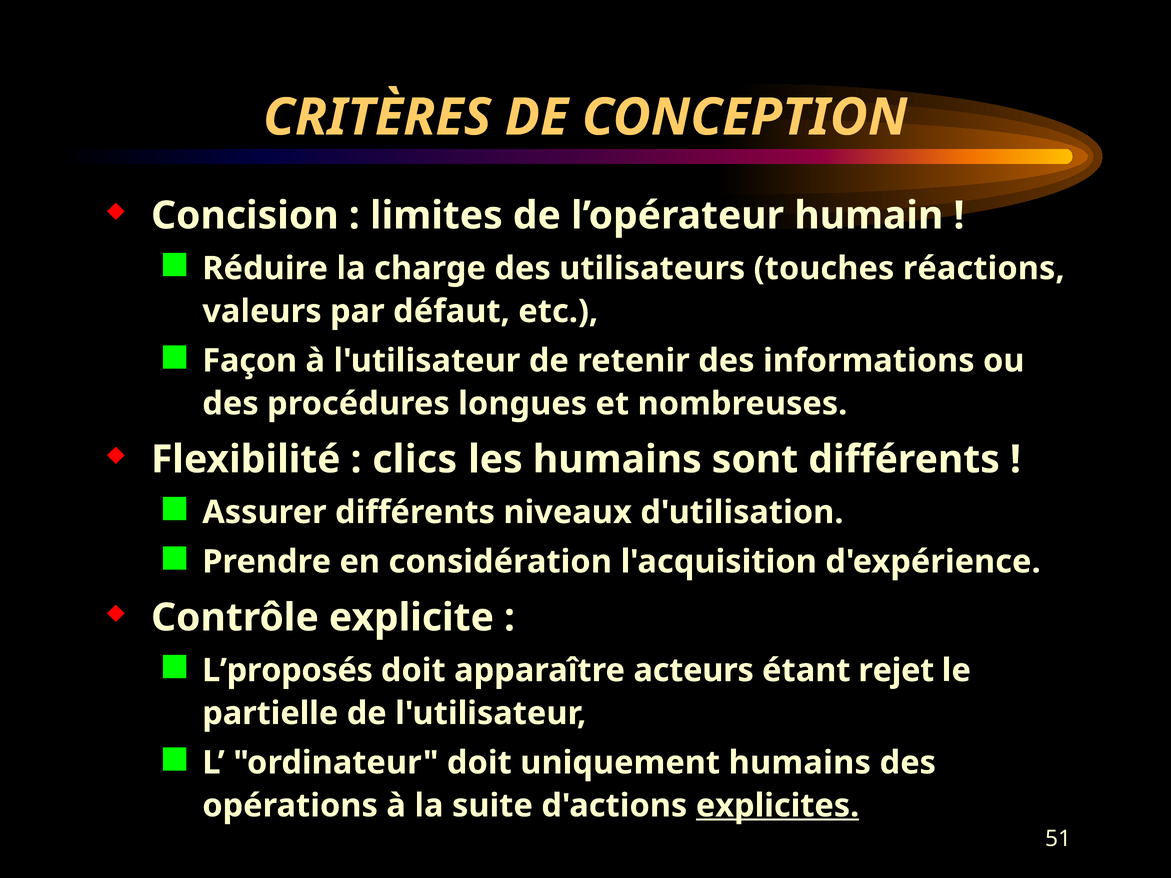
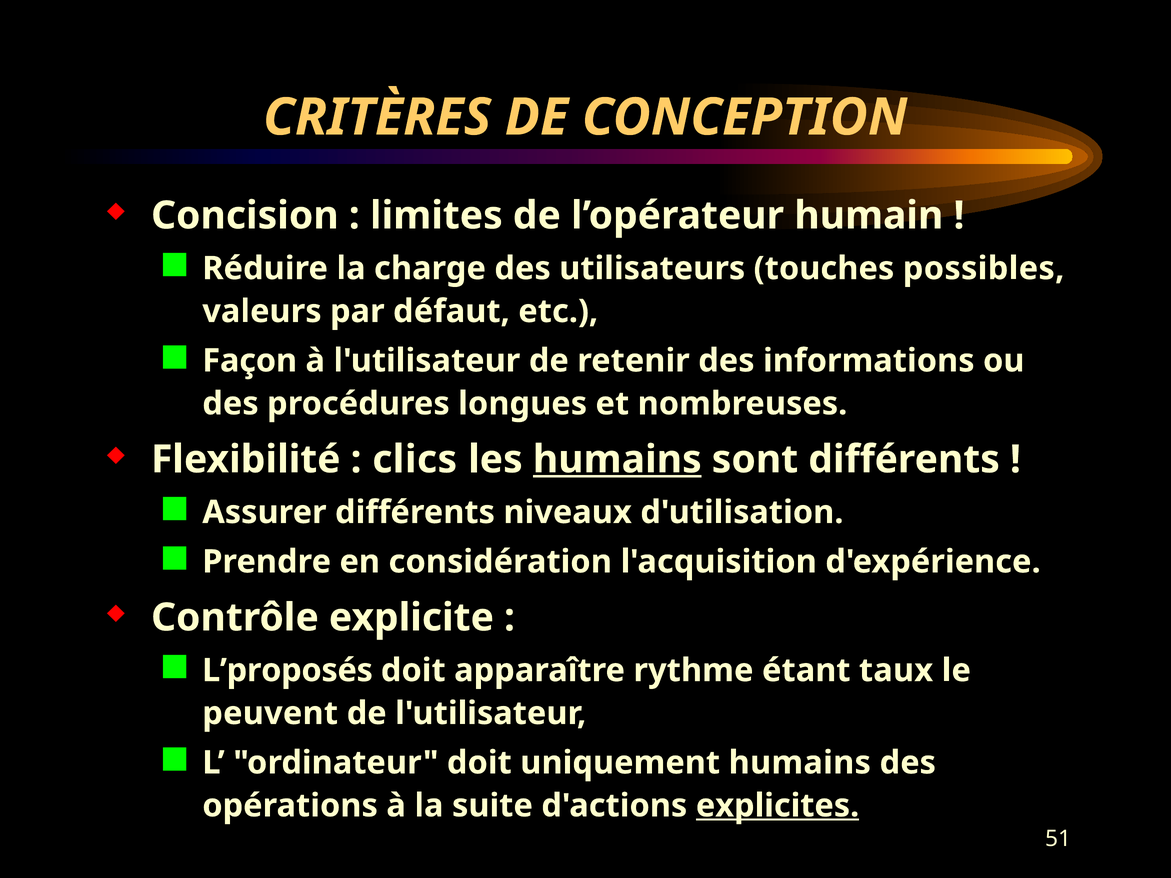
réactions: réactions -> possibles (984, 269)
humains underline: none -> present (617, 460)
acteurs: acteurs -> rythme (693, 671)
rejet: rejet -> taux (896, 671)
partielle: partielle -> peuvent (270, 714)
